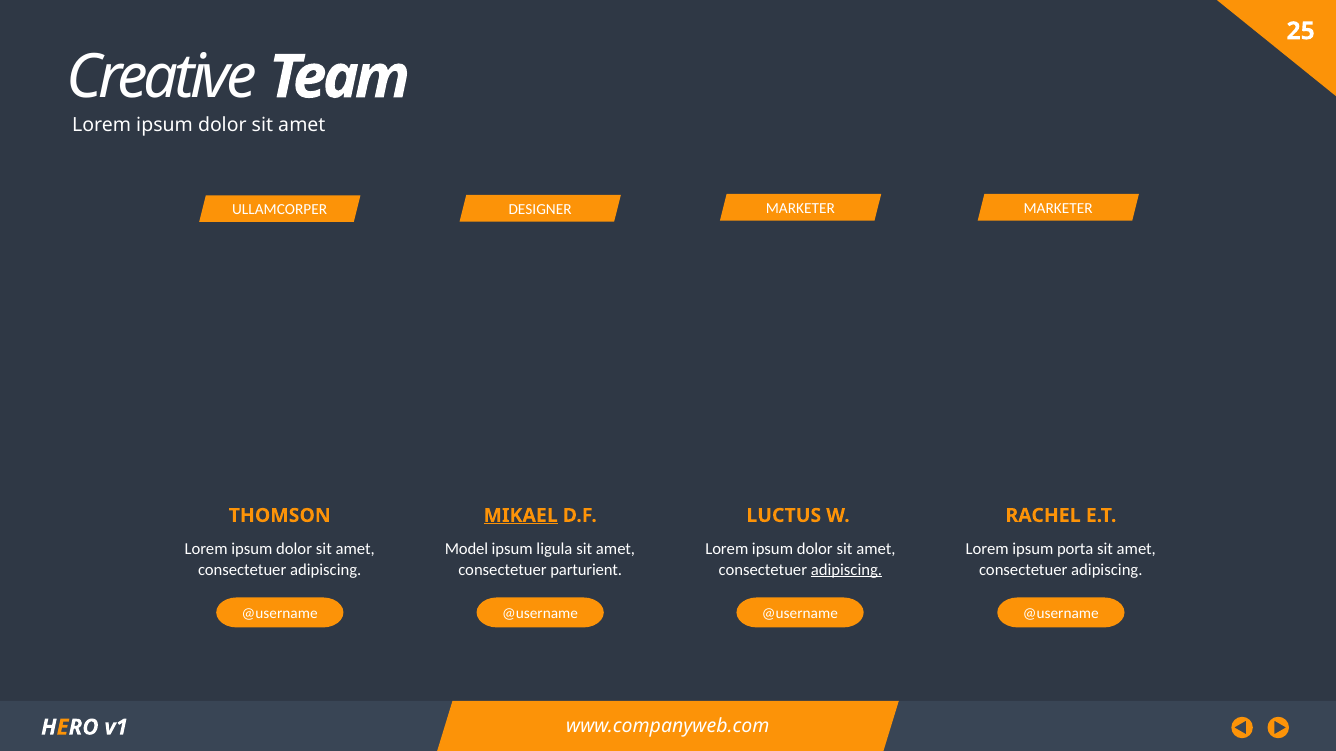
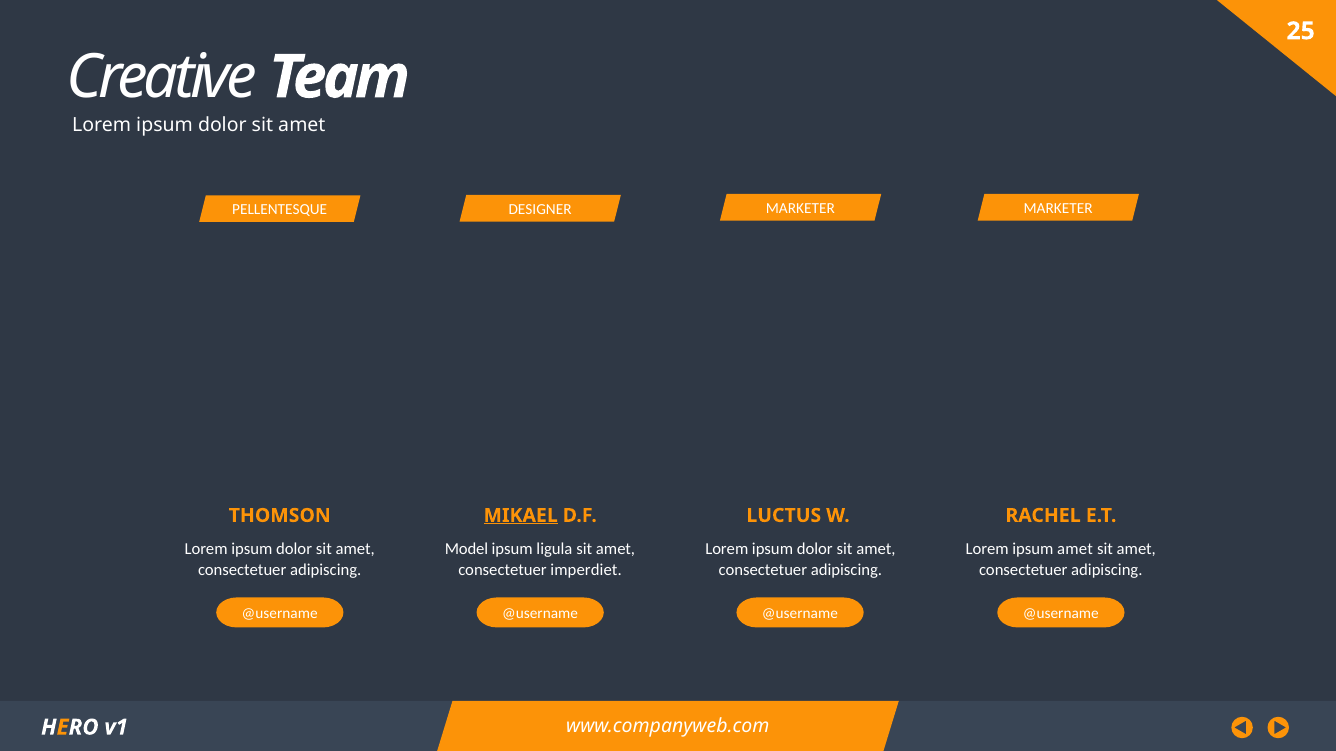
ULLAMCORPER: ULLAMCORPER -> PELLENTESQUE (280, 210)
ipsum porta: porta -> amet (1075, 550)
parturient: parturient -> imperdiet (586, 570)
adipiscing underline: present -> none (846, 570)
